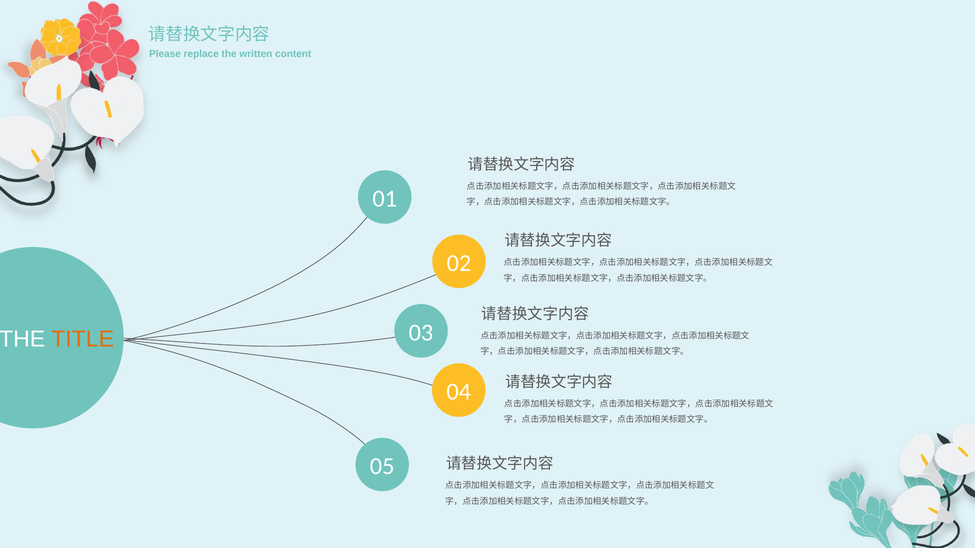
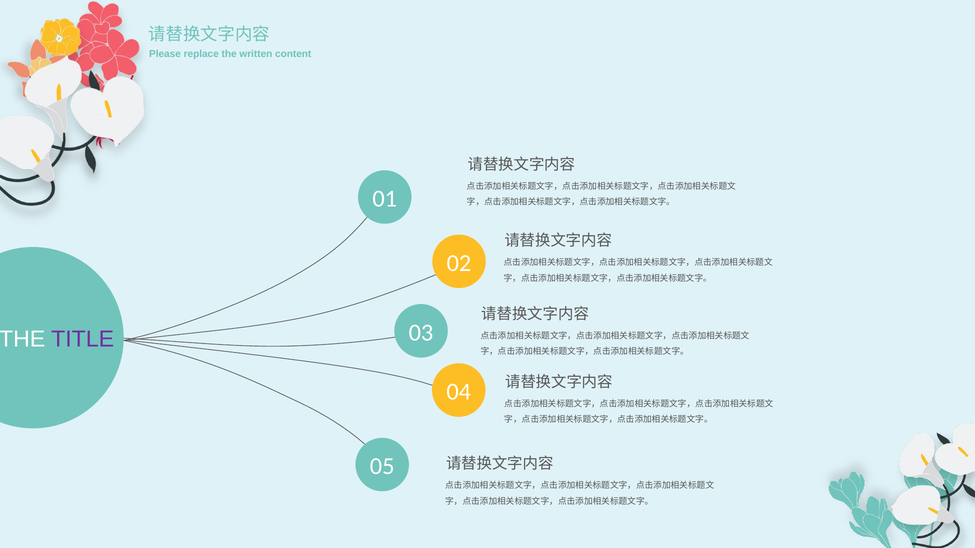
TITLE colour: orange -> purple (83, 340)
